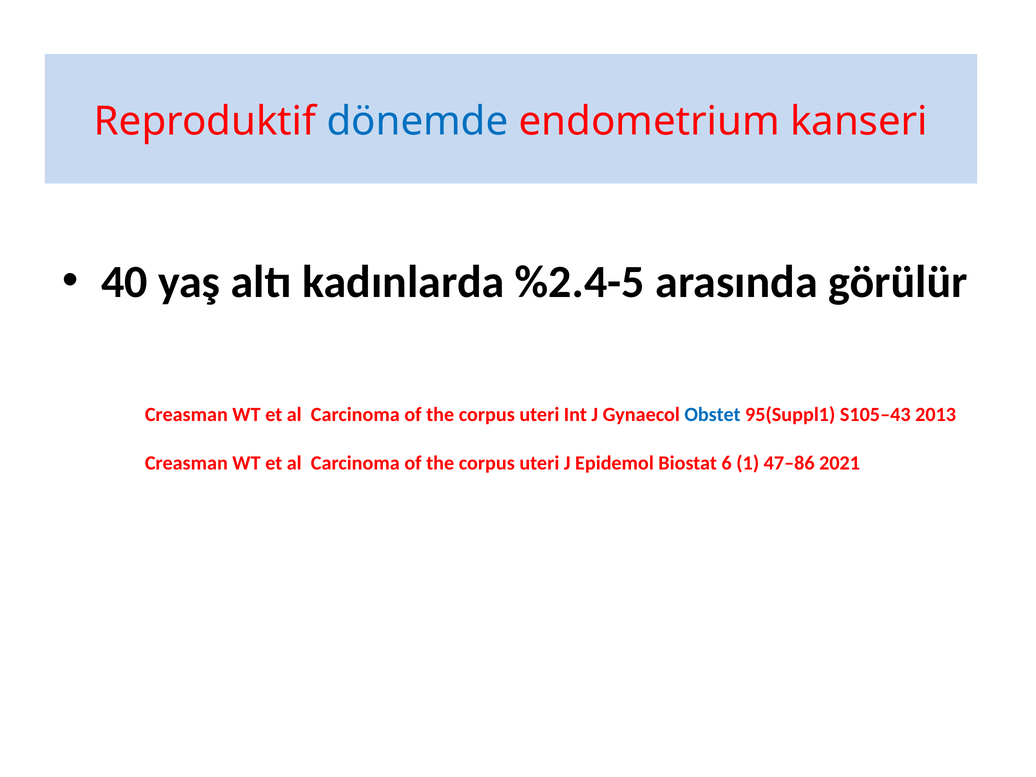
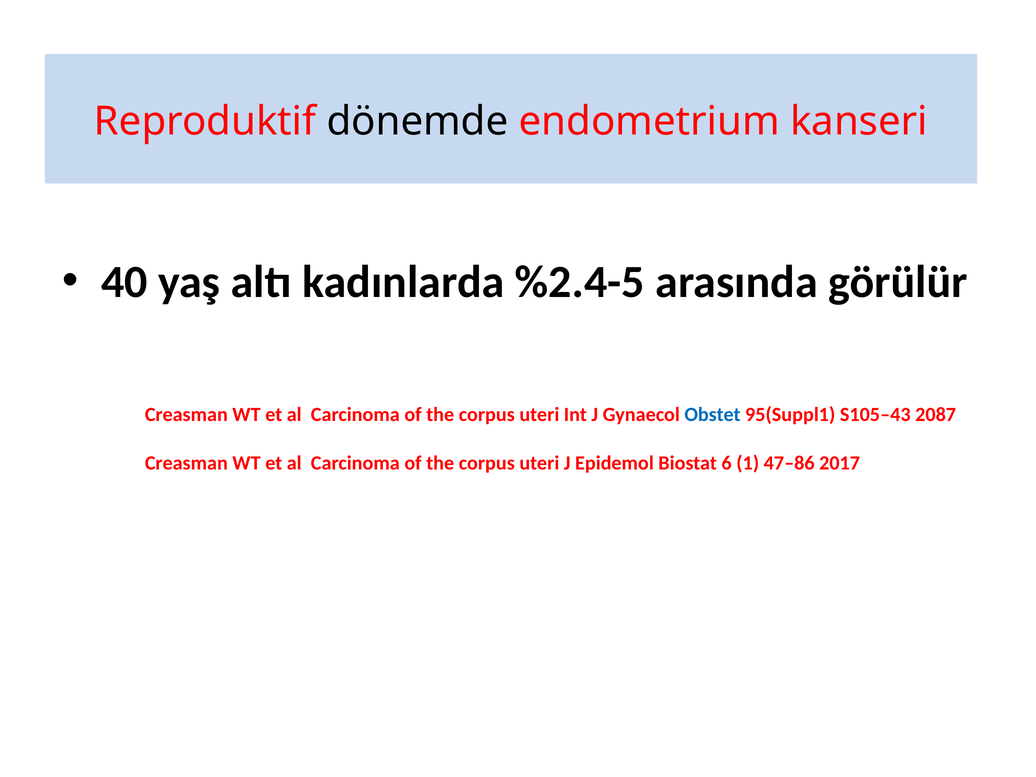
dönemde colour: blue -> black (417, 122)
2013: 2013 -> 2087 (936, 415)
2021: 2021 -> 2017 (840, 463)
